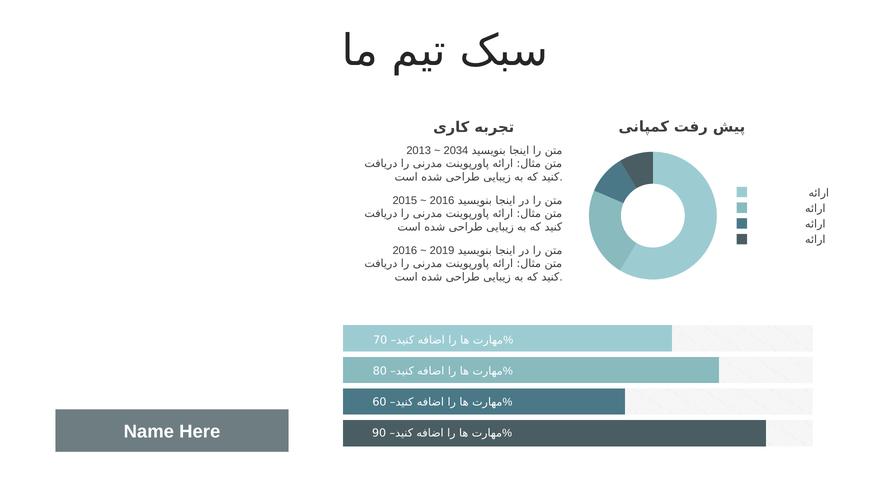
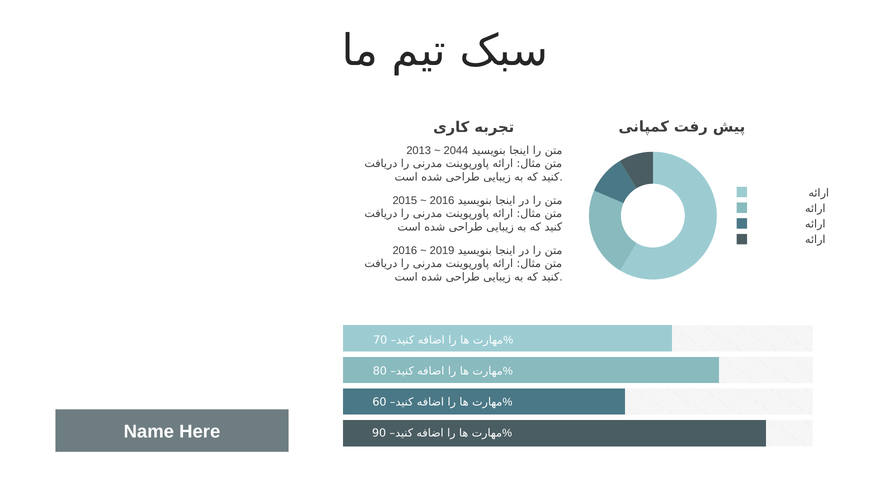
2034: 2034 -> 2044 (456, 151)
